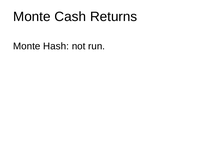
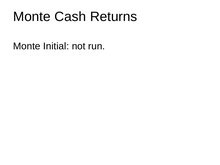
Hash: Hash -> Initial (56, 46)
